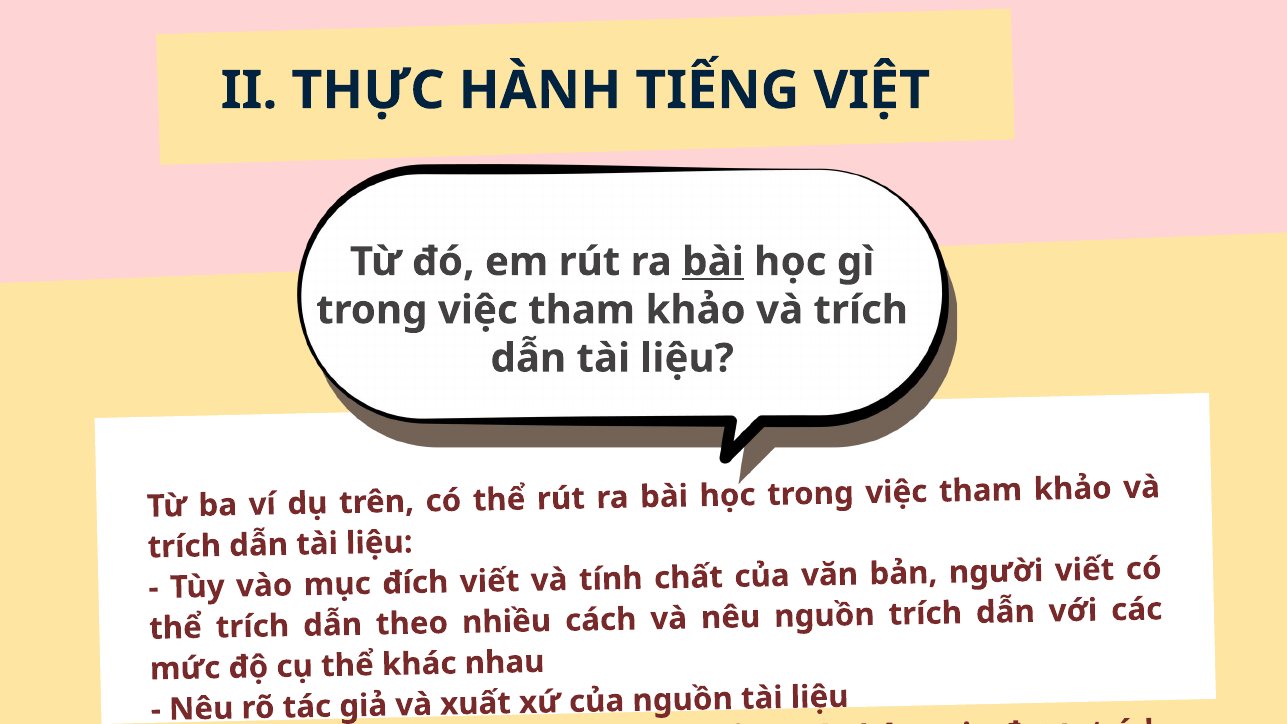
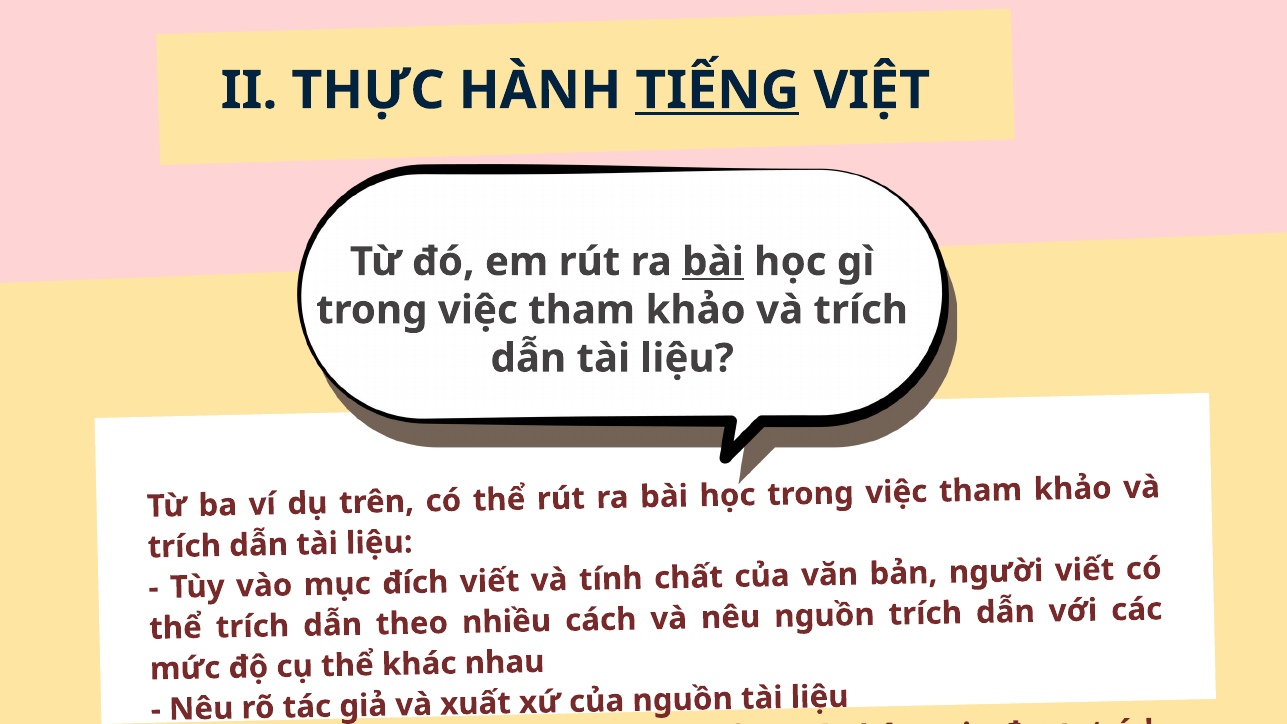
TIẾNG underline: none -> present (717, 91)
